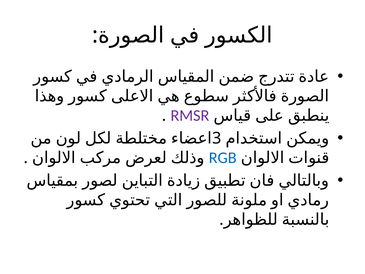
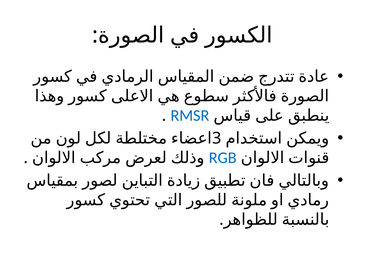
RMSR colour: purple -> blue (190, 116)
